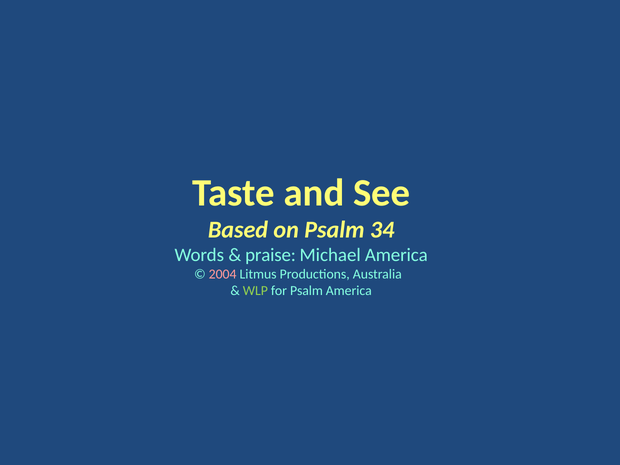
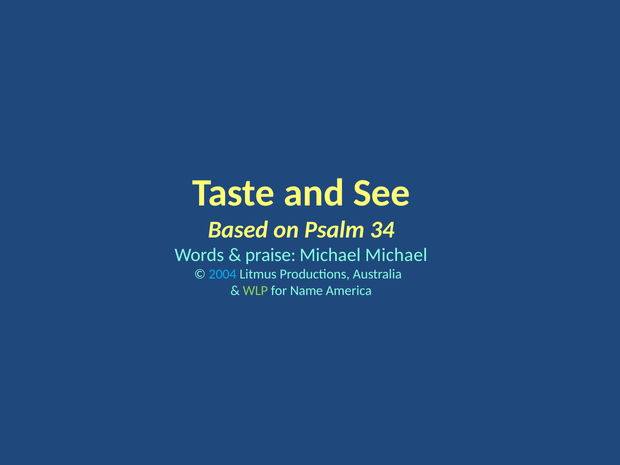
Michael America: America -> Michael (396, 255)
2004 colour: pink -> light blue (223, 274)
for Psalm: Psalm -> Name (306, 291)
